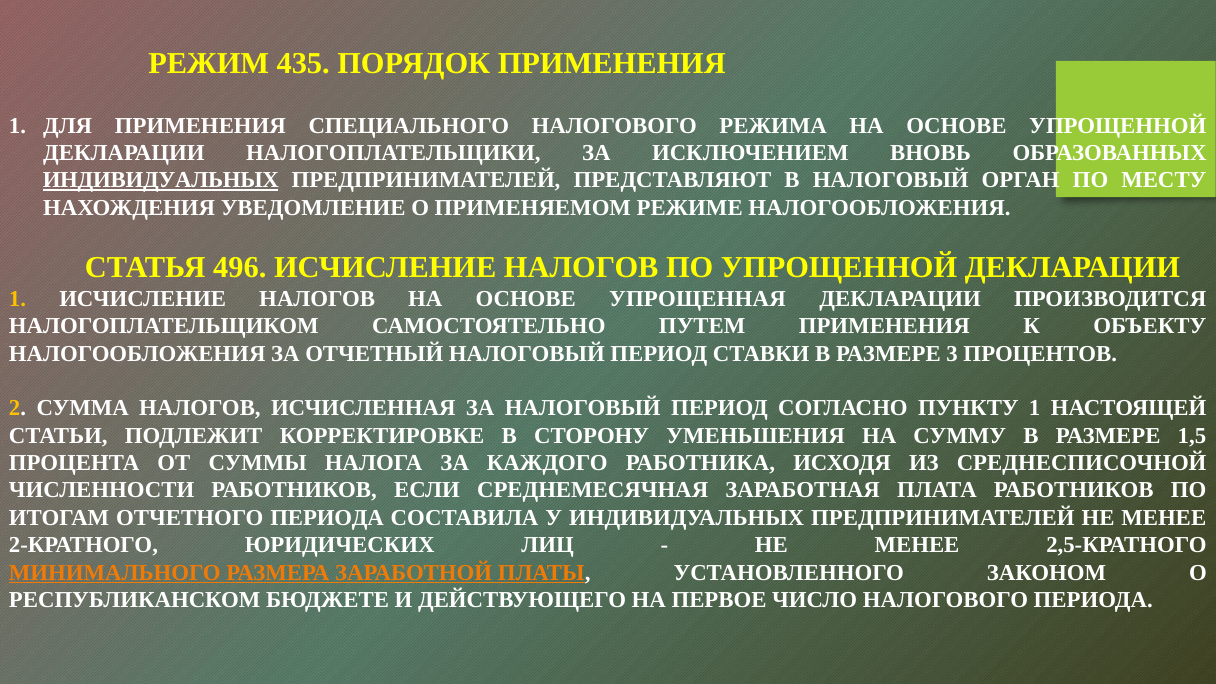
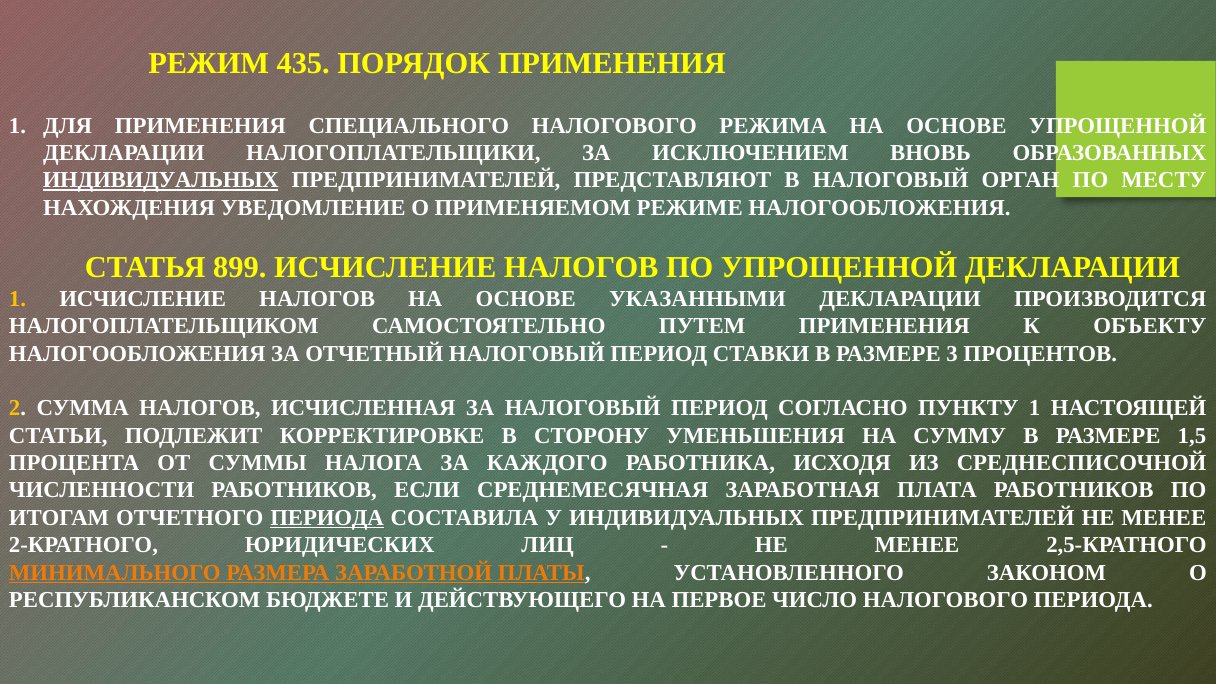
496: 496 -> 899 (240, 268)
УПРОЩЕННАЯ: УПРОЩЕННАЯ -> УКАЗАННЫМИ (697, 299)
ПЕРИОДА underline: none -> present (327, 518)
